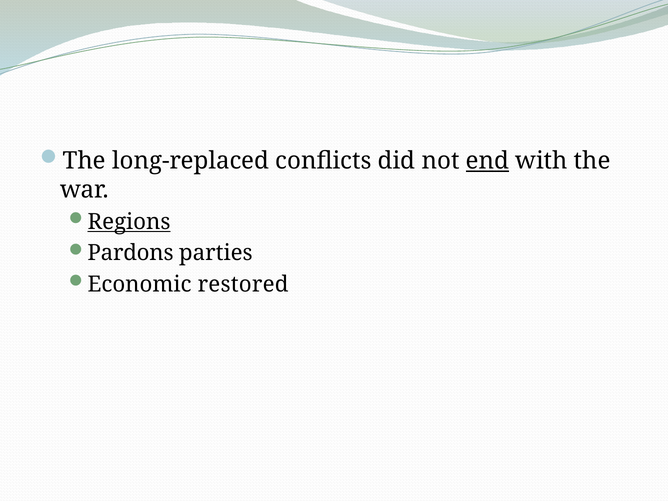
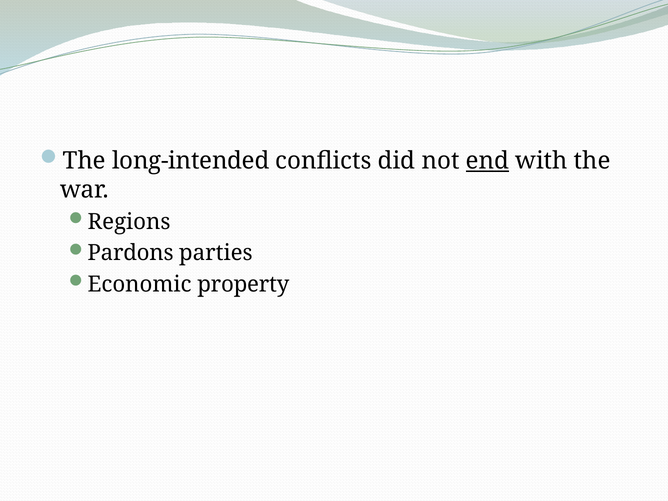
long-replaced: long-replaced -> long-intended (191, 161)
Regions underline: present -> none (129, 222)
restored: restored -> property (243, 284)
